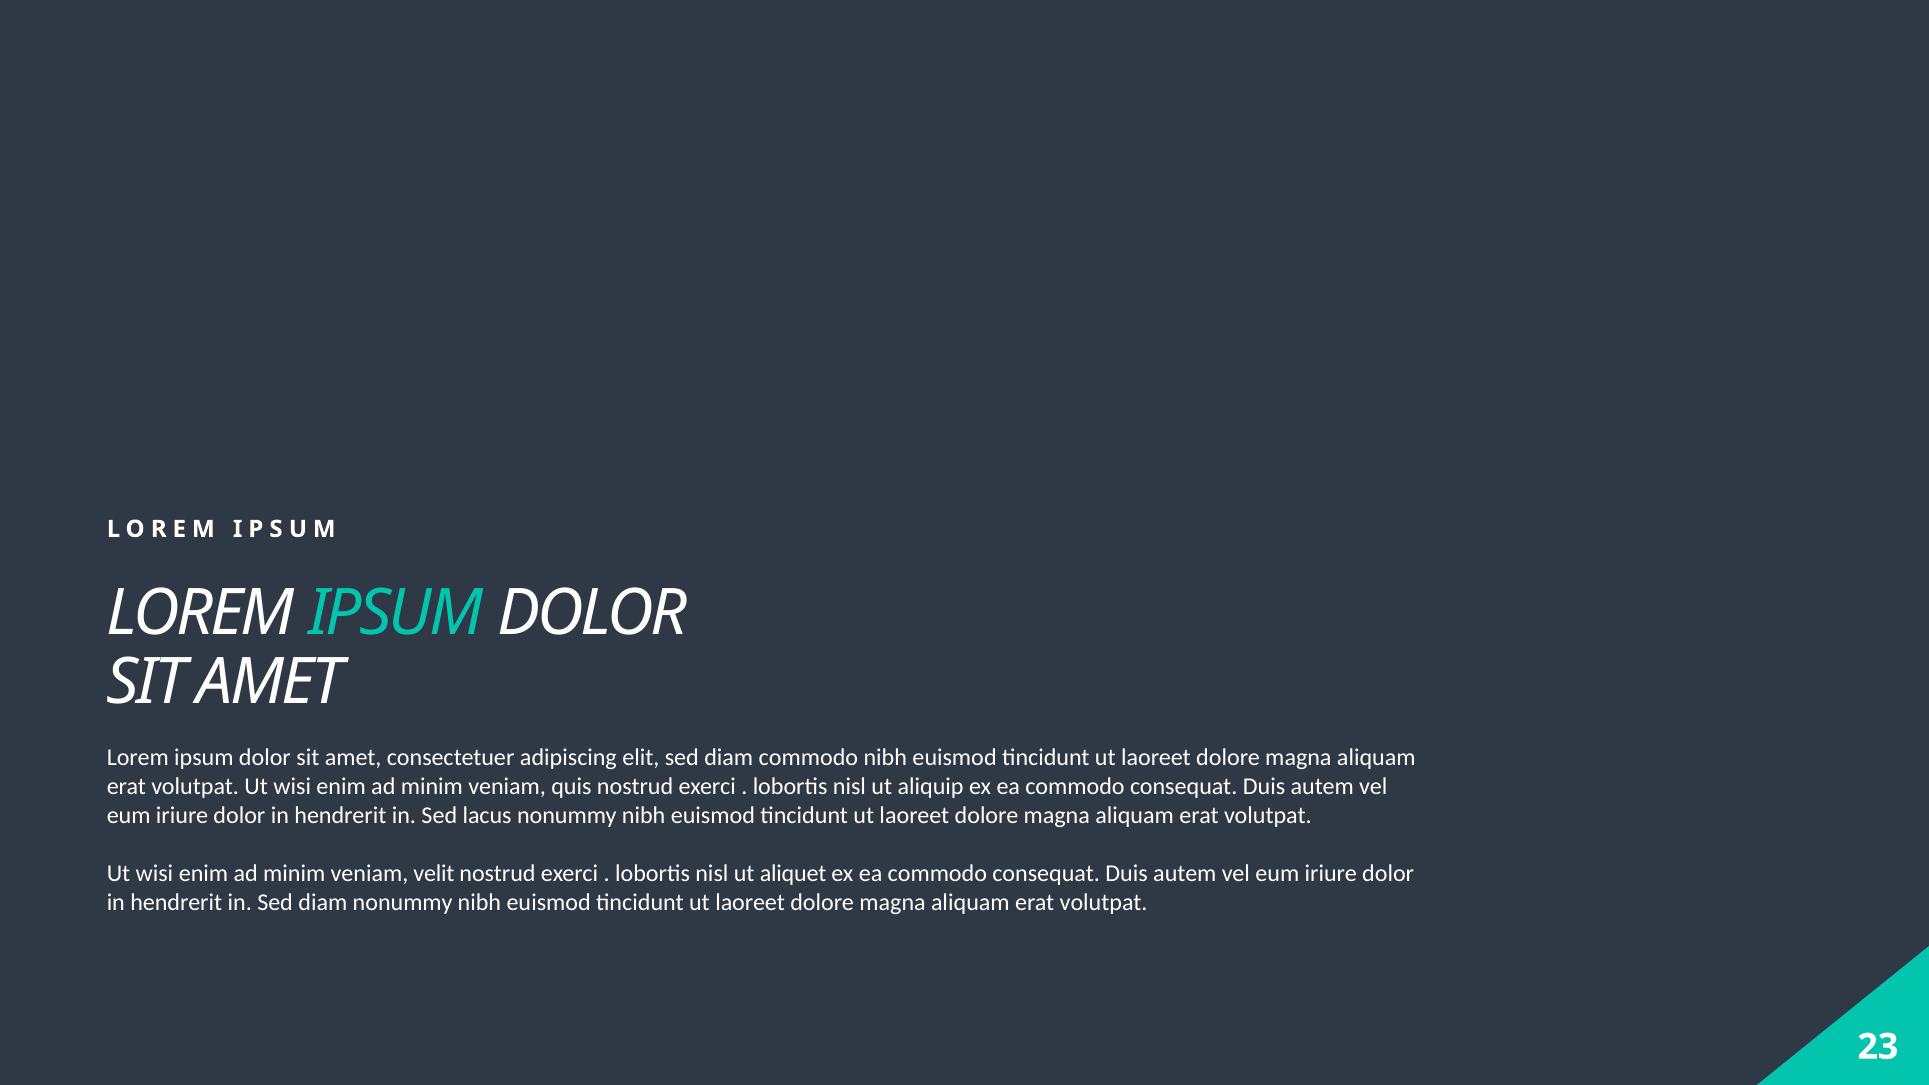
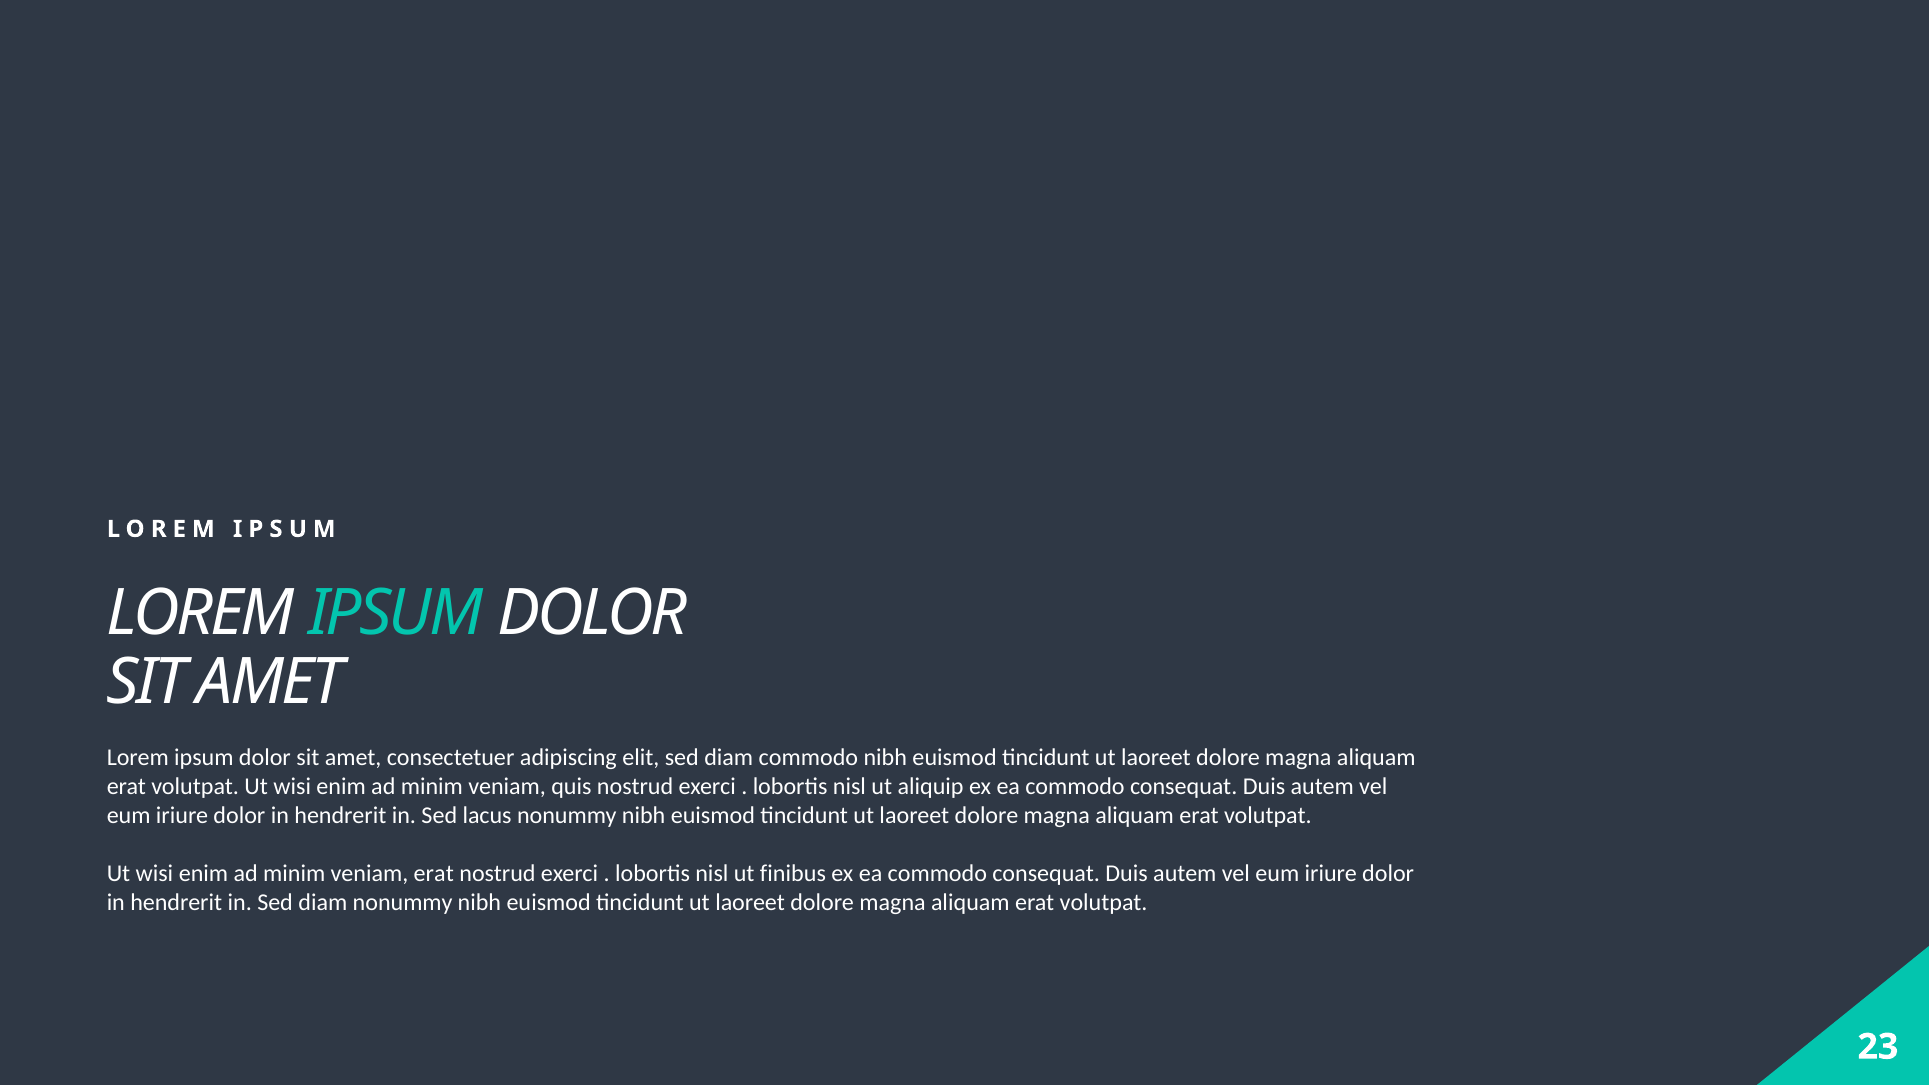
veniam velit: velit -> erat (434, 874)
aliquet: aliquet -> finibus (793, 874)
